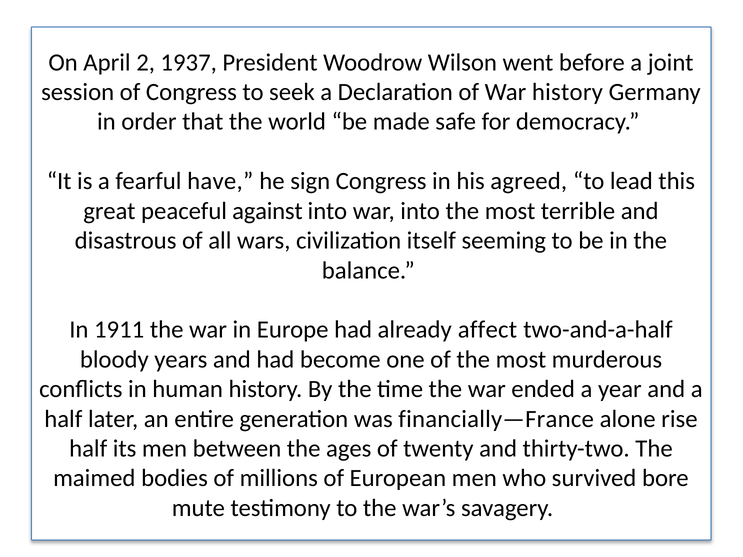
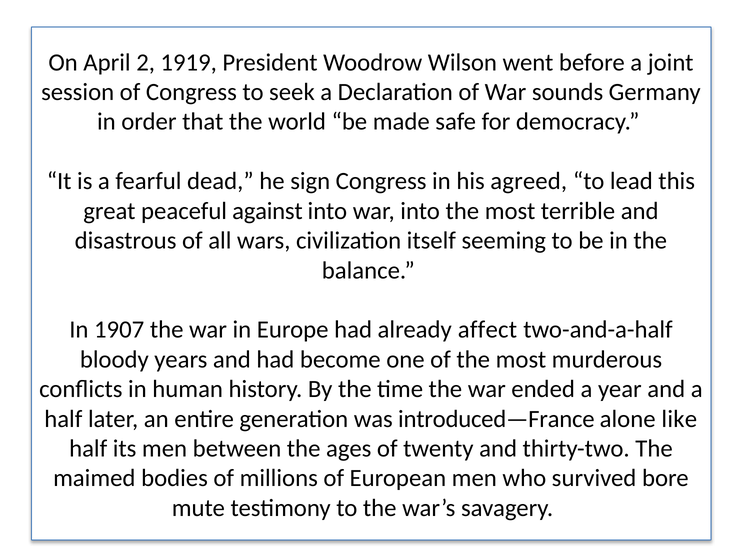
1937: 1937 -> 1919 (189, 62)
War history: history -> sounds (568, 92)
have: have -> dead (220, 181)
1911: 1911 -> 1907 (119, 330)
financially—France: financially—France -> introduced—France (496, 419)
rise: rise -> like (679, 419)
